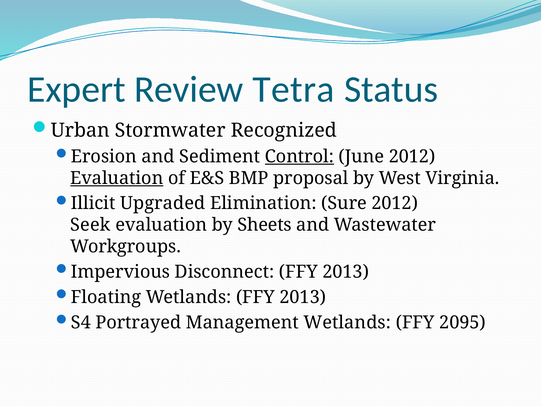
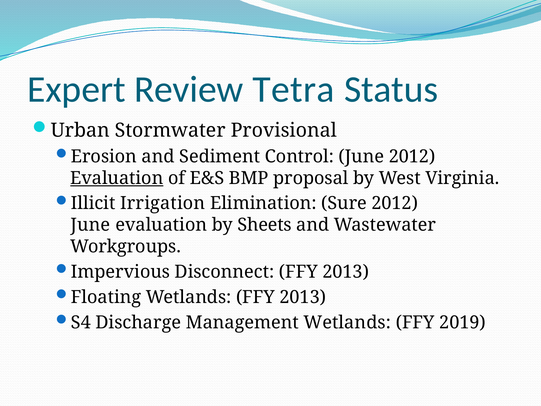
Recognized: Recognized -> Provisional (284, 130)
Control underline: present -> none (299, 156)
Upgraded: Upgraded -> Irrigation (163, 203)
Seek: Seek -> June (90, 225)
Portrayed: Portrayed -> Discharge (138, 322)
2095: 2095 -> 2019 (463, 322)
